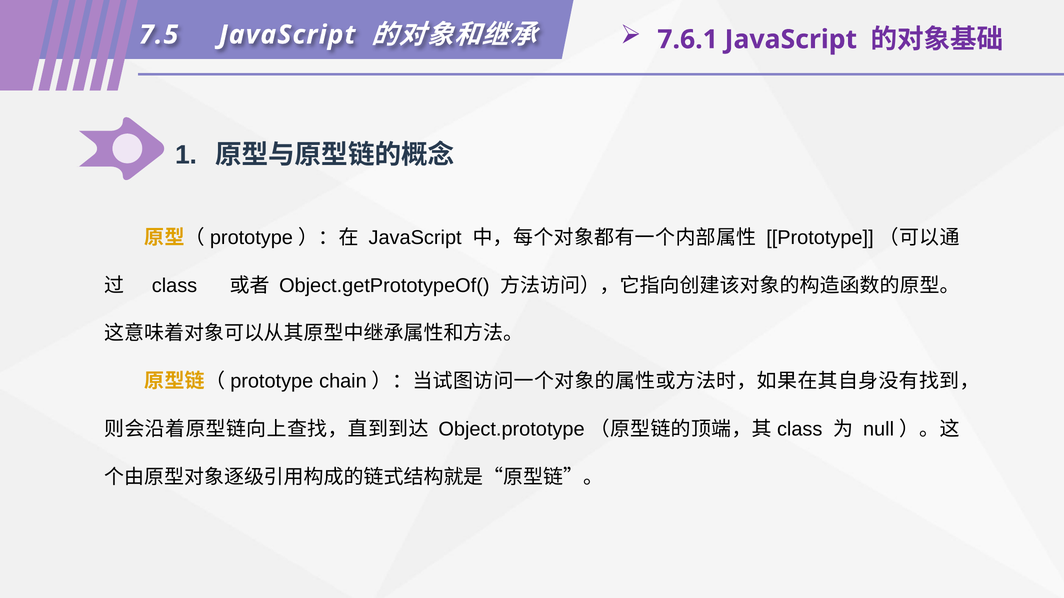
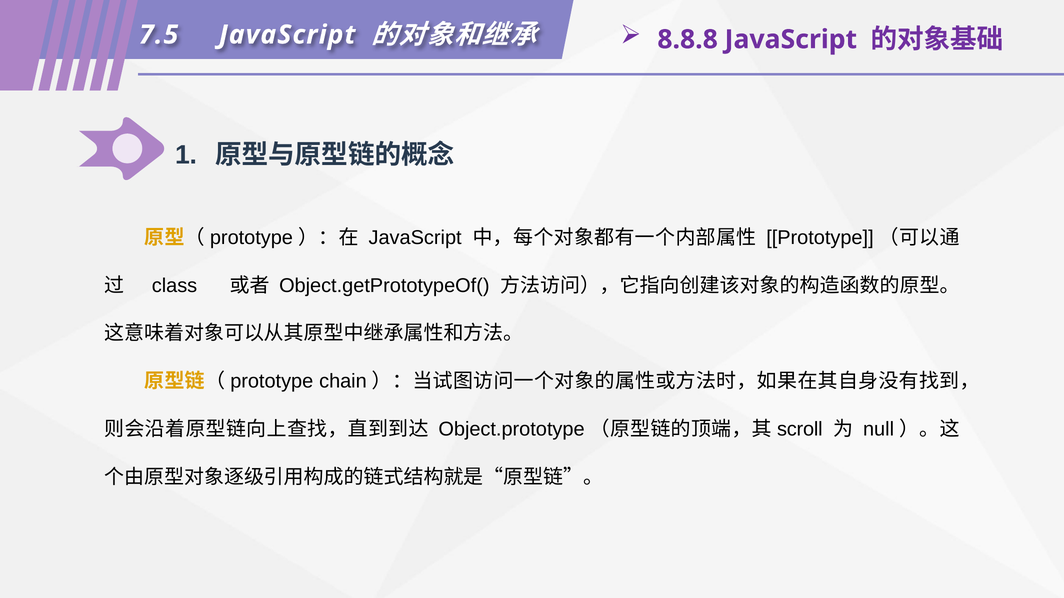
7.6.1: 7.6.1 -> 8.8.8 (688, 40)
class: class -> scroll (800, 429)
